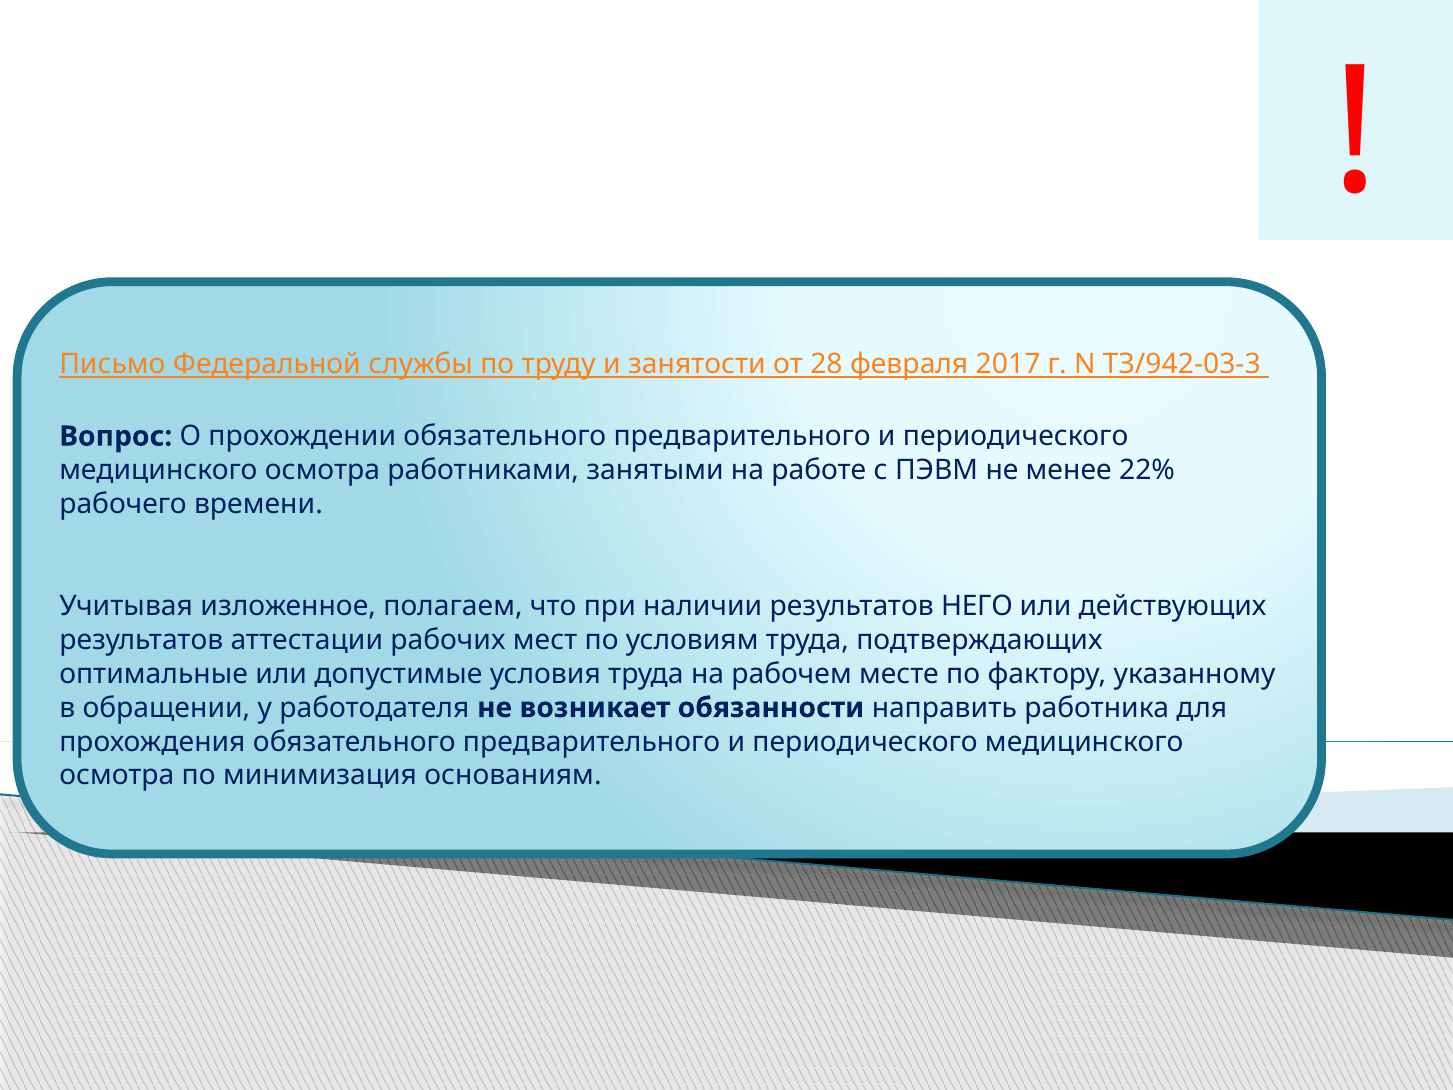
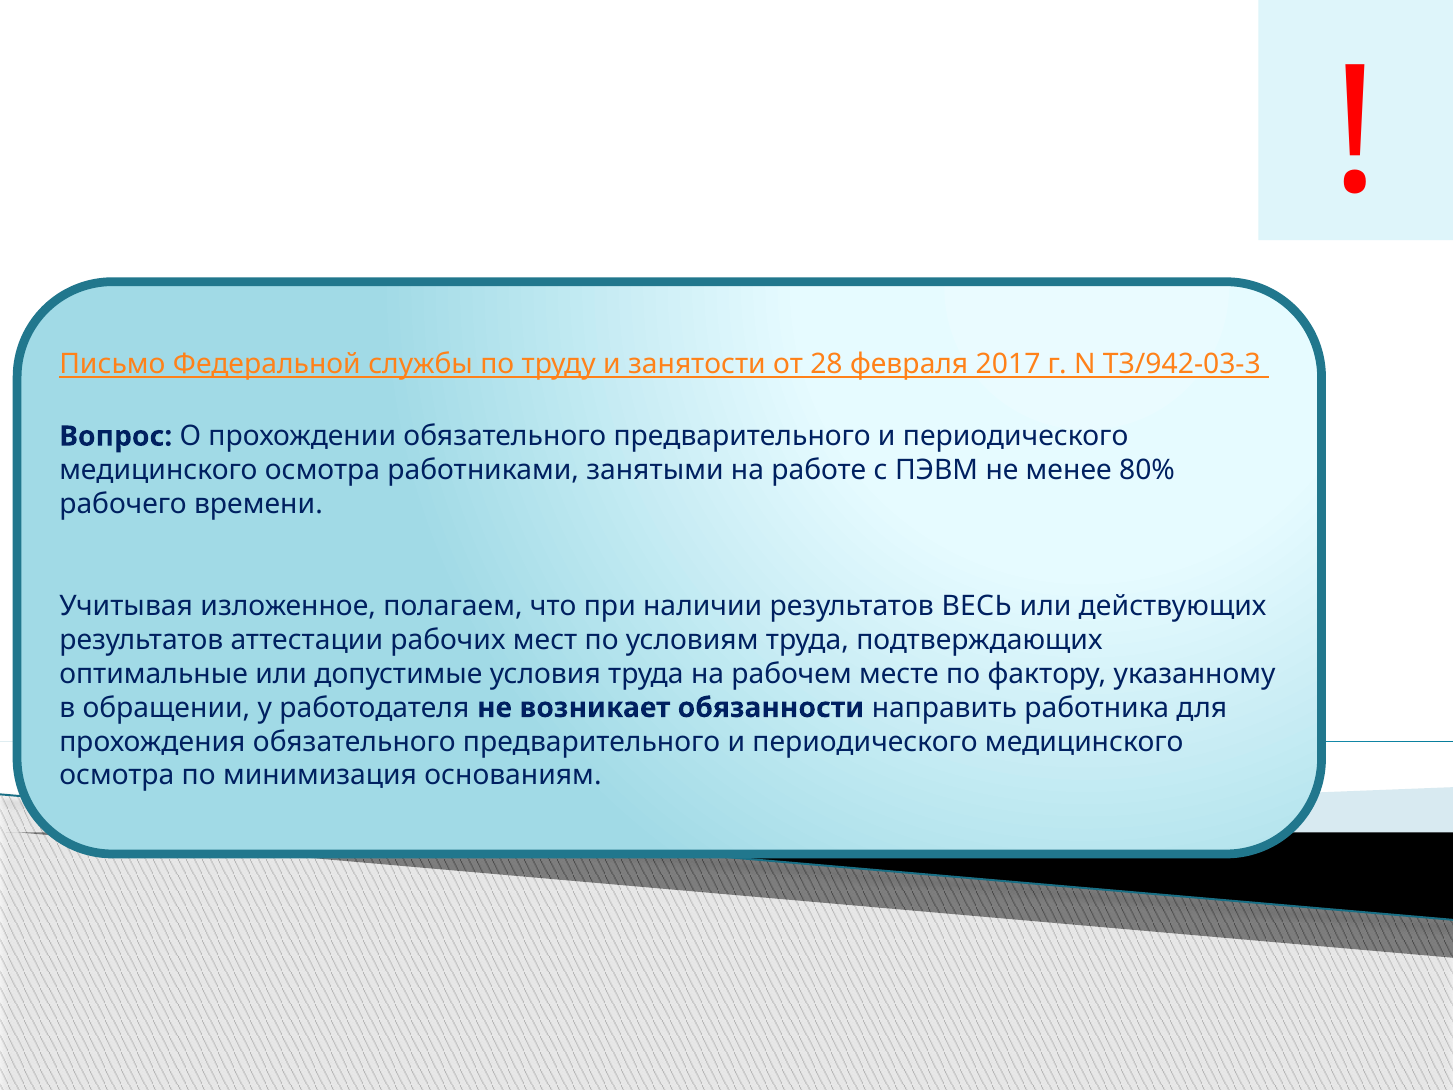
22%: 22% -> 80% (1147, 470)
НЕГО: НЕГО -> ВЕСЬ (977, 606)
